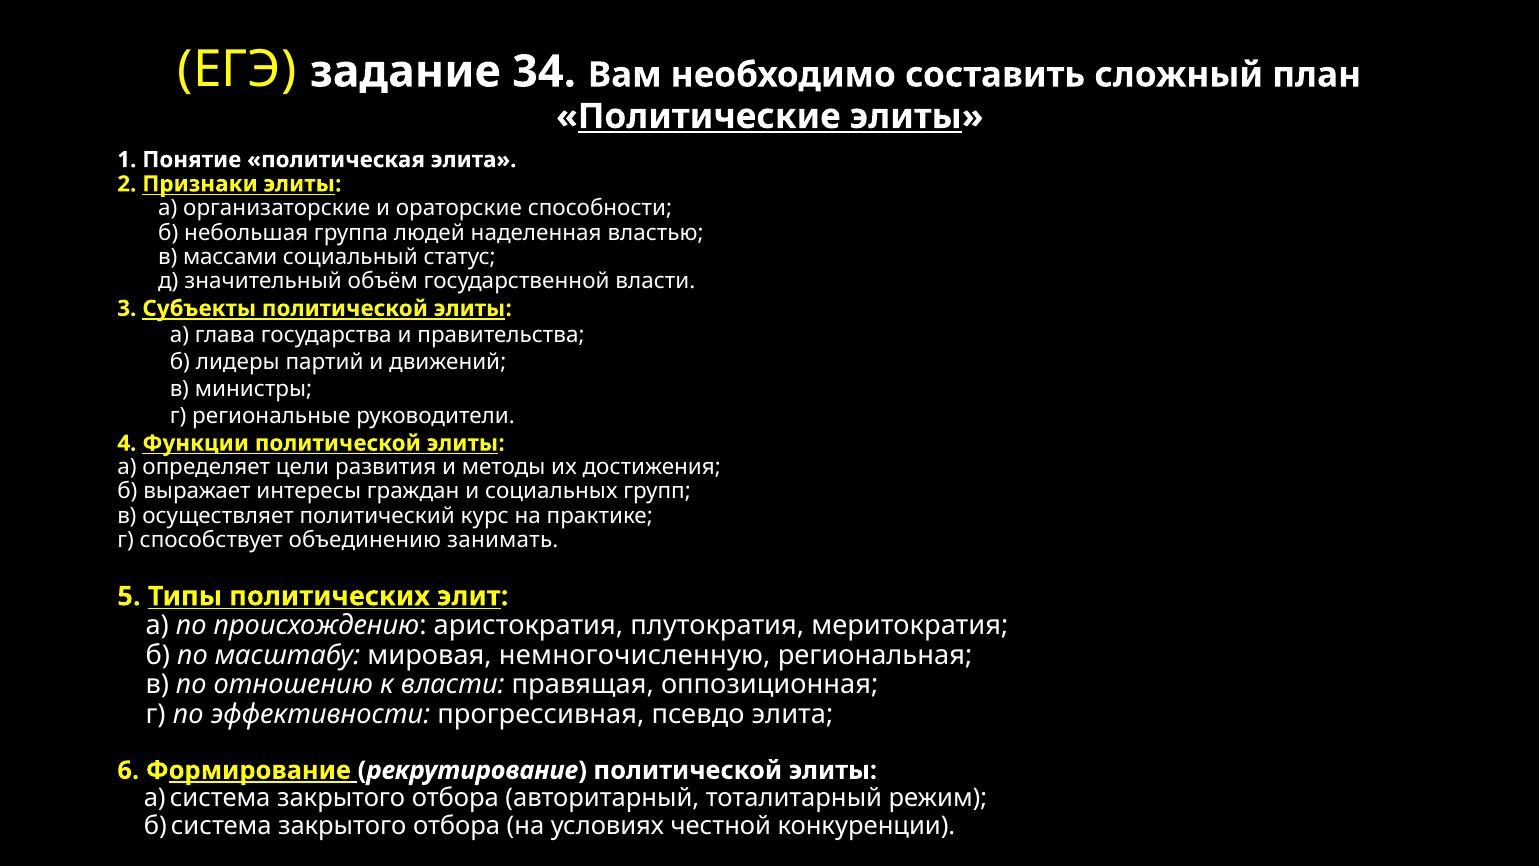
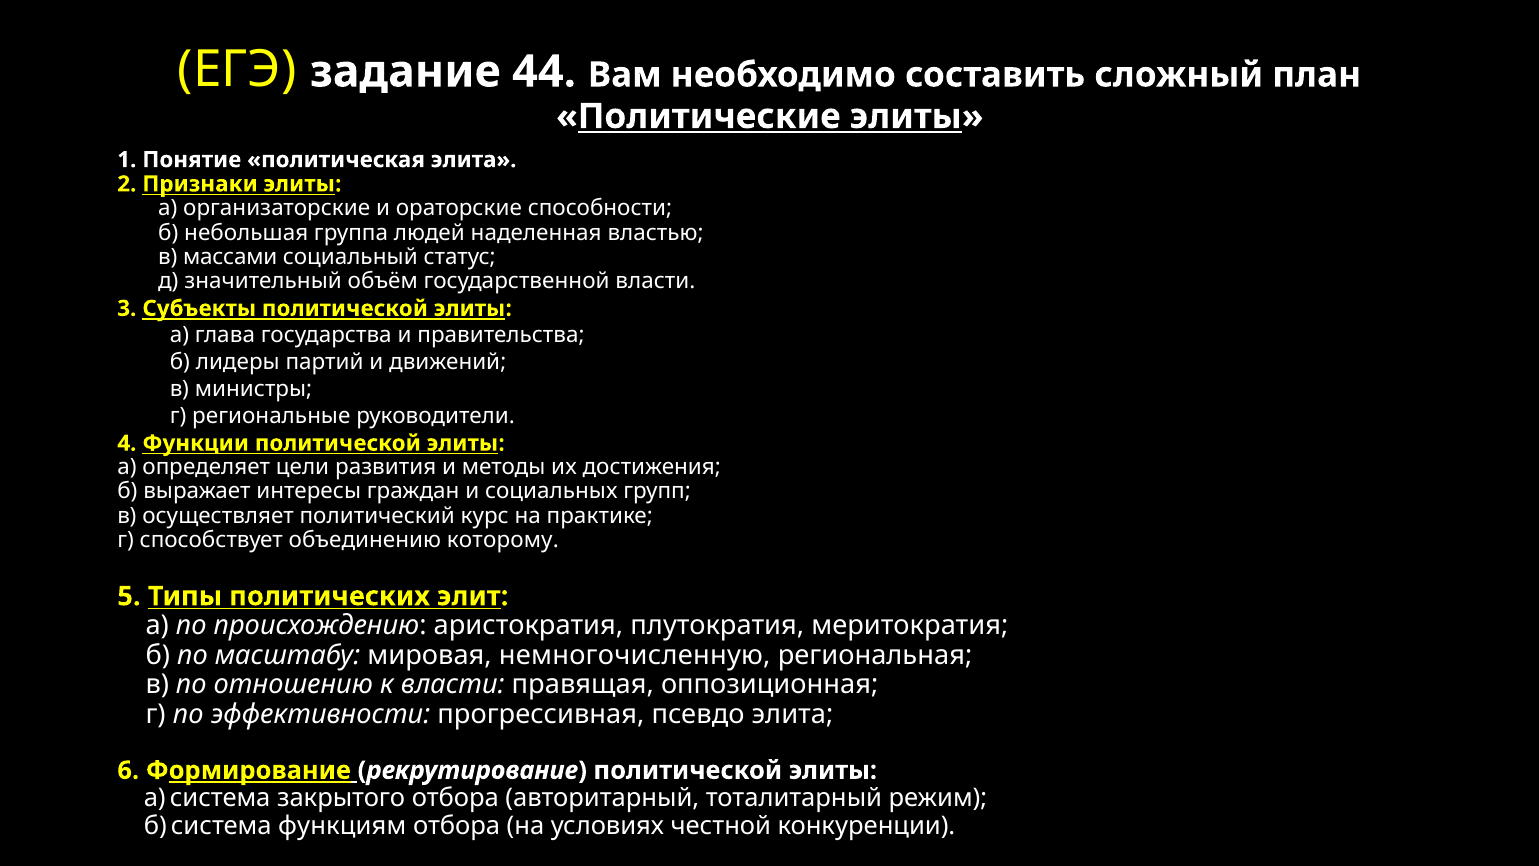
34: 34 -> 44 (544, 72)
занимать: занимать -> которому (503, 540)
б система закрытого: закрытого -> функциям (342, 825)
